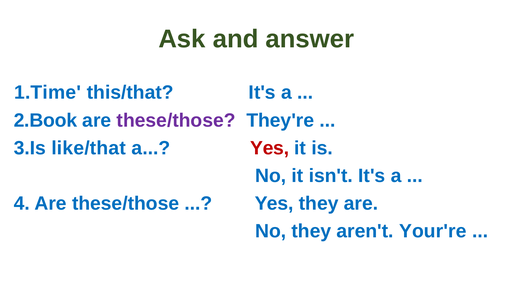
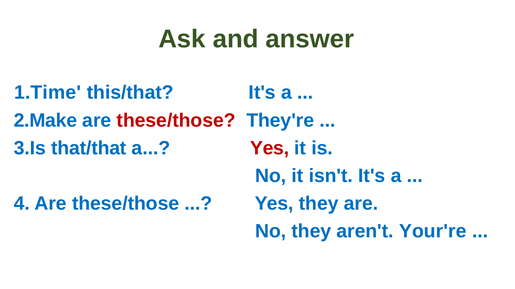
2.Book: 2.Book -> 2.Make (45, 121)
these/those colour: purple -> red (176, 121)
like/that: like/that -> that/that (89, 148)
